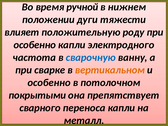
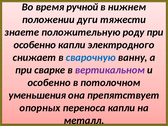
влияет: влияет -> знаете (22, 32)
частота: частота -> снижает (34, 57)
вертикальном colour: orange -> purple (110, 70)
покрытыми: покрытыми -> уменьшения (37, 95)
сварного: сварного -> опорных (40, 108)
